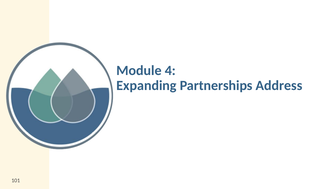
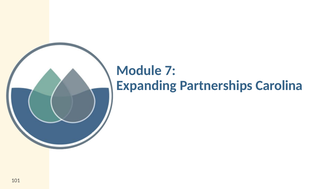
4: 4 -> 7 (170, 70)
Address: Address -> Carolina (279, 86)
